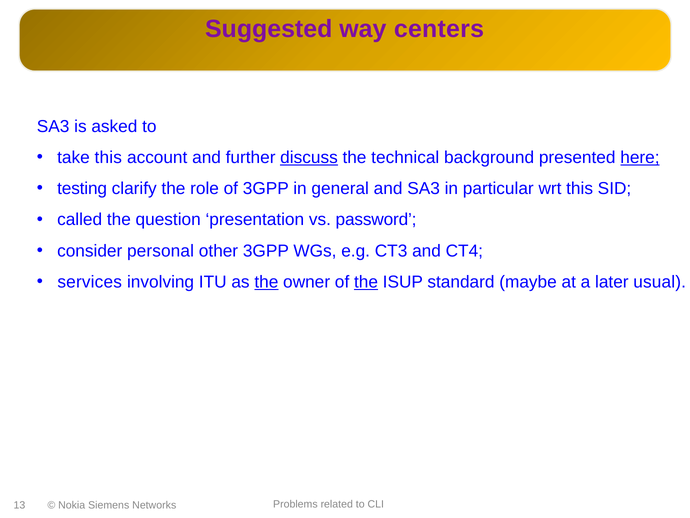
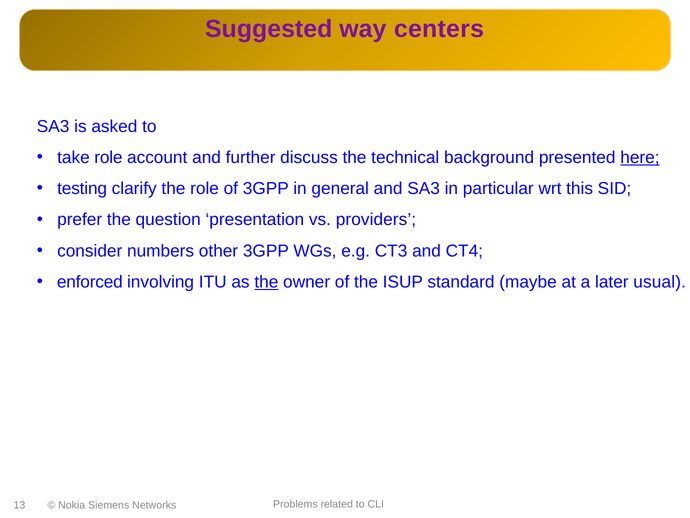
take this: this -> role (108, 157)
discuss underline: present -> none (309, 157)
called: called -> prefer (80, 220)
password: password -> providers (376, 220)
personal: personal -> numbers (161, 251)
services: services -> enforced (90, 282)
the underline: present -> none (366, 282)
